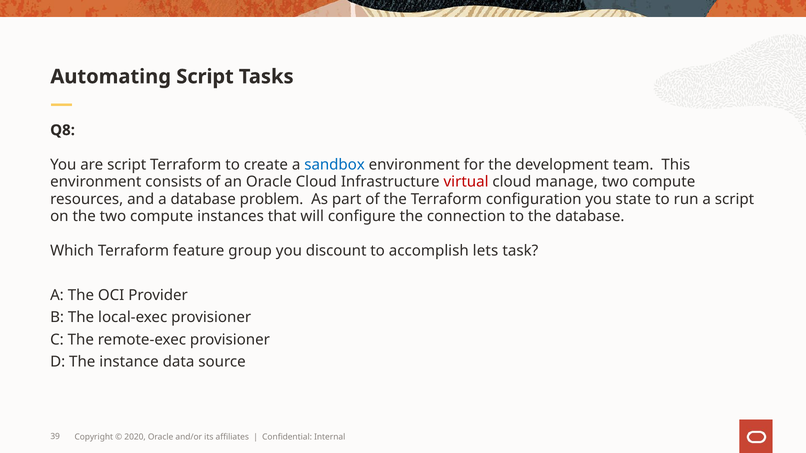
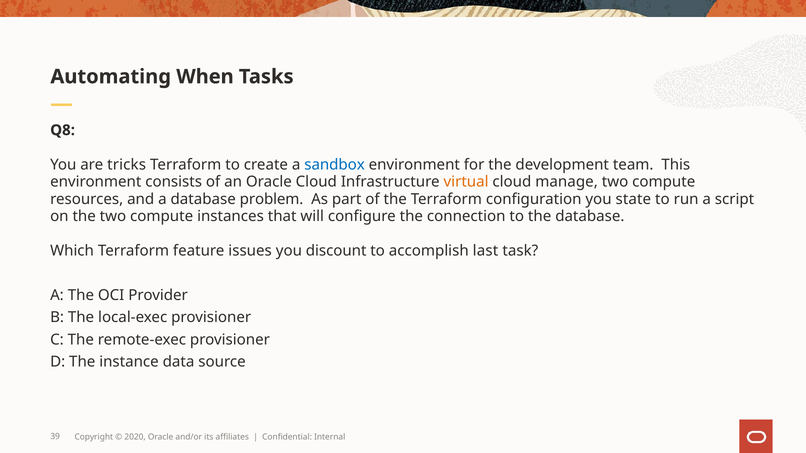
Automating Script: Script -> When (205, 77)
are script: script -> tricks (127, 165)
virtual colour: red -> orange (466, 182)
group: group -> issues (250, 251)
lets: lets -> last (485, 251)
